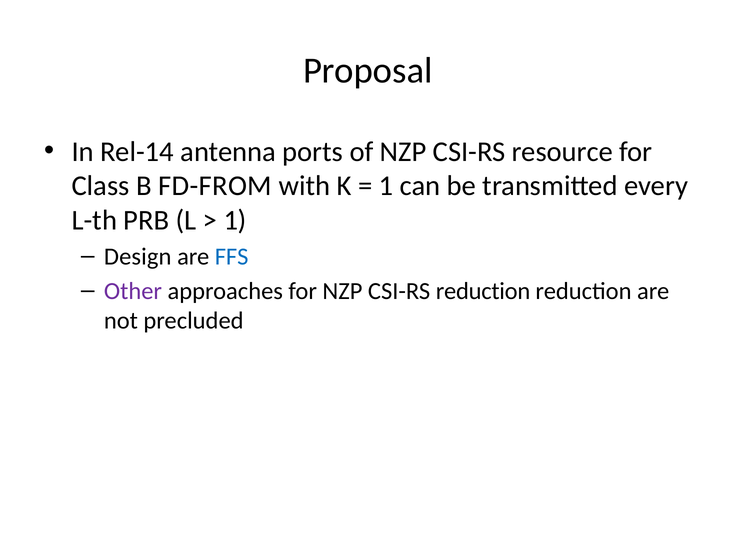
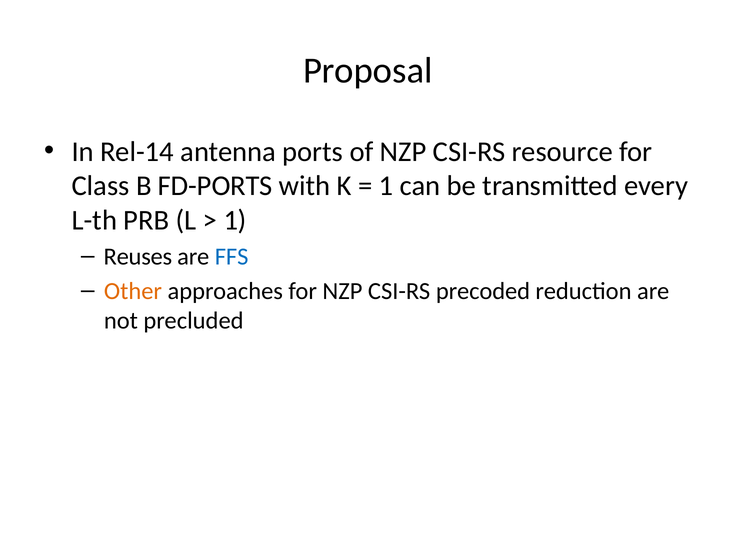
FD-FROM: FD-FROM -> FD-PORTS (215, 186)
Design: Design -> Reuses (138, 257)
Other colour: purple -> orange (133, 291)
CSI-RS reduction: reduction -> precoded (483, 291)
